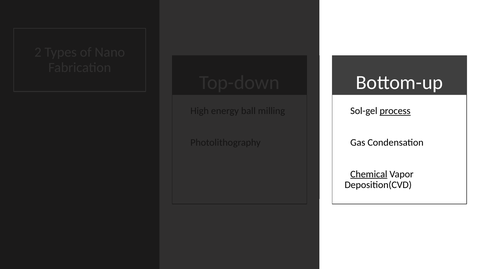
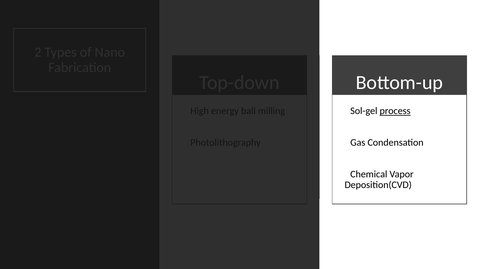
Chemical underline: present -> none (369, 174)
